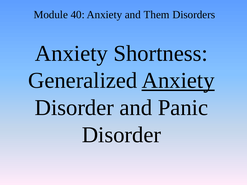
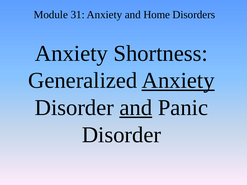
40: 40 -> 31 (78, 15)
Them: Them -> Home (157, 15)
and underline: none -> present (136, 108)
